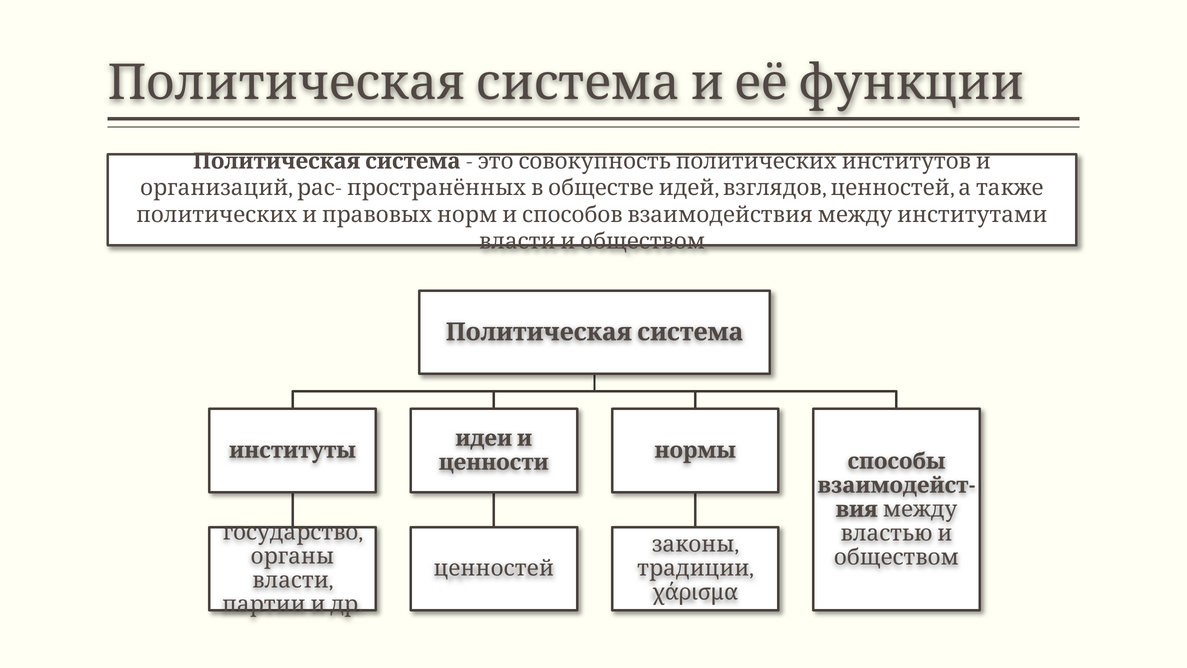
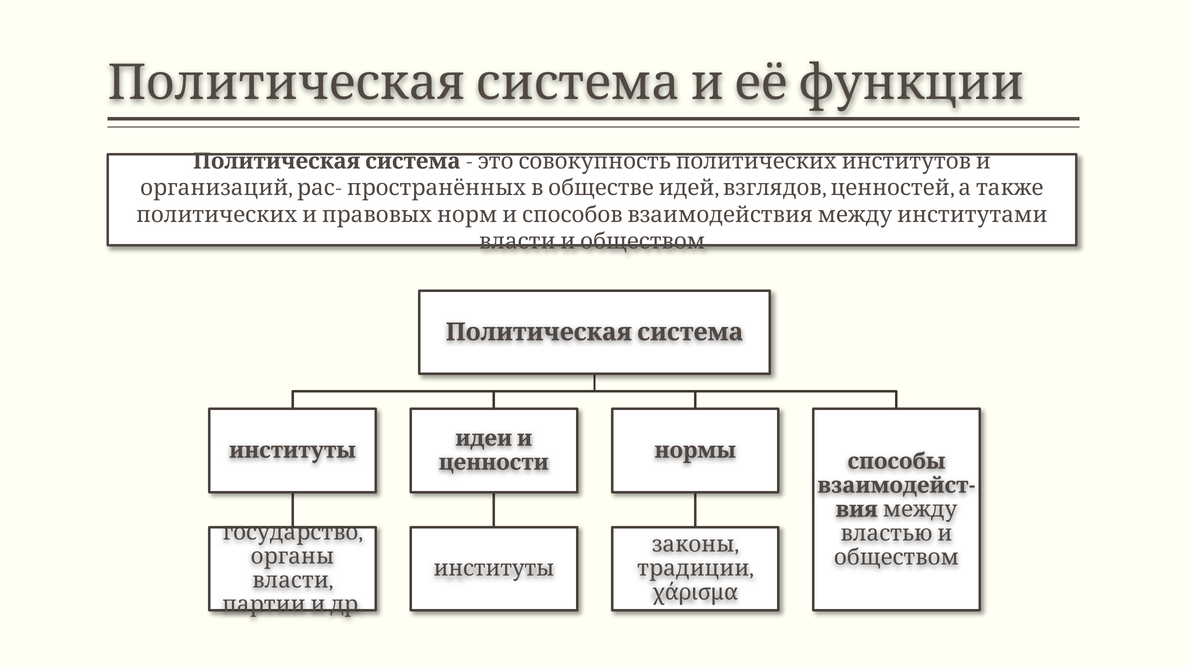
ценностей: ценностей -> институты (494, 568)
